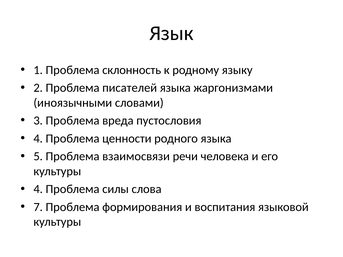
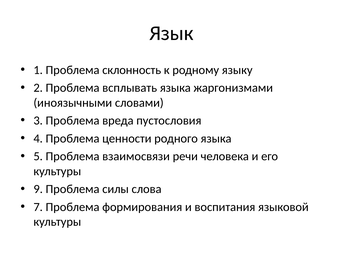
писателей: писателей -> всплывать (130, 88)
4: 4 -> 9 (38, 189)
